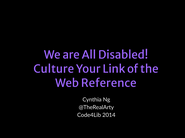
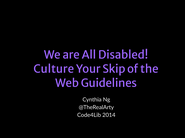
Link: Link -> Skip (114, 69)
Reference: Reference -> Guidelines (109, 84)
